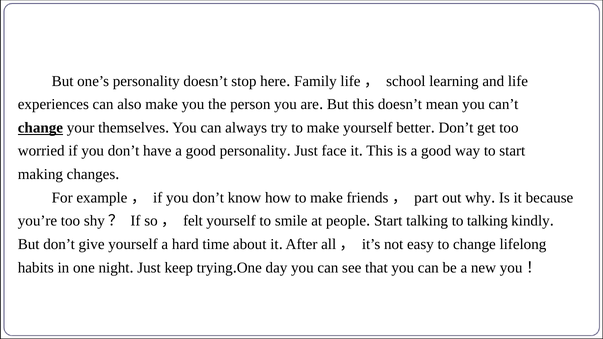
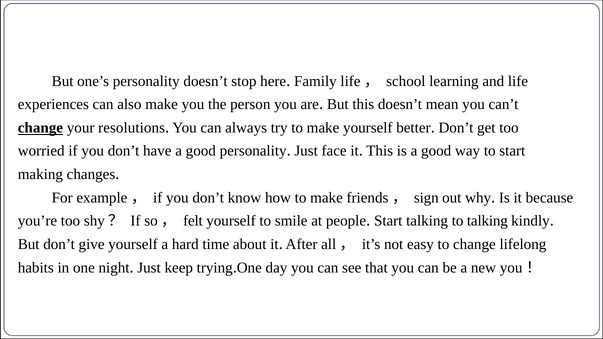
themselves: themselves -> resolutions (132, 128)
part: part -> sign (426, 198)
